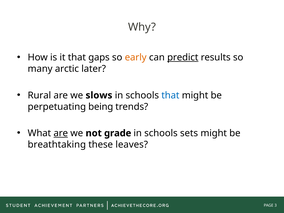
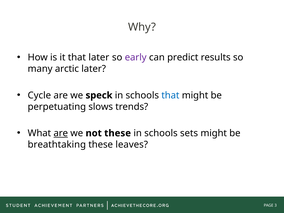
that gaps: gaps -> later (99, 57)
early colour: orange -> purple (136, 57)
predict underline: present -> none (183, 57)
Rural: Rural -> Cycle (39, 95)
slows: slows -> speck (99, 95)
being: being -> slows (101, 107)
not grade: grade -> these (118, 133)
